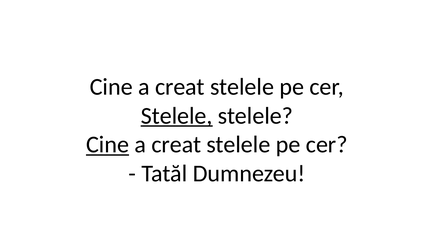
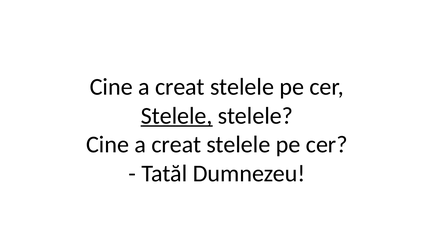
Cine underline: present -> none (108, 145)
